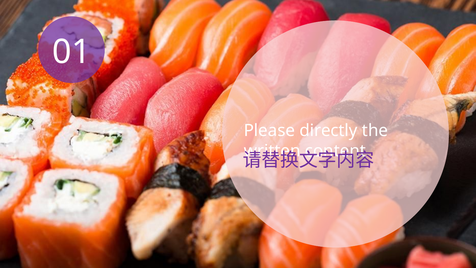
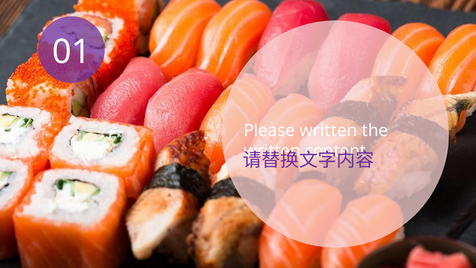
Please directly: directly -> written (328, 131)
